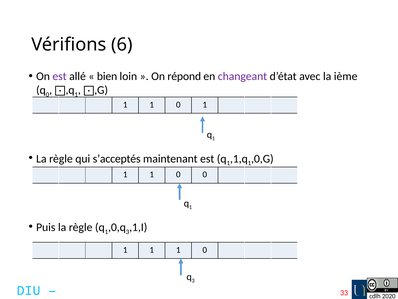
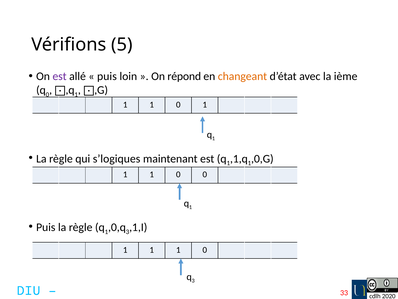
6: 6 -> 5 (122, 45)
bien: bien -> puis (107, 76)
changeant colour: purple -> orange (242, 76)
s’acceptés: s’acceptés -> s’logiques (117, 158)
